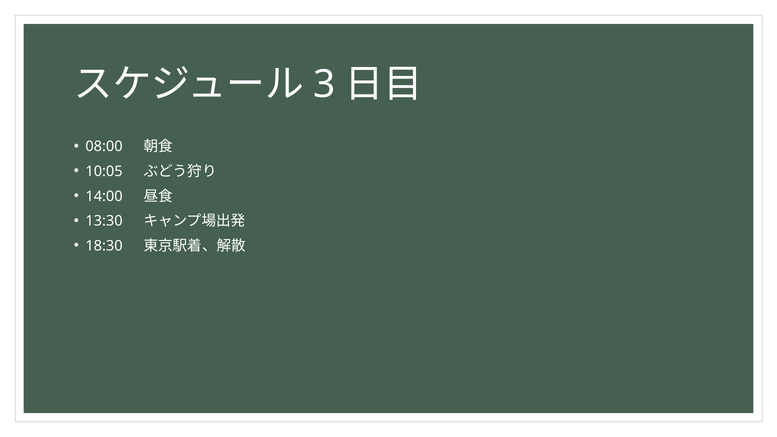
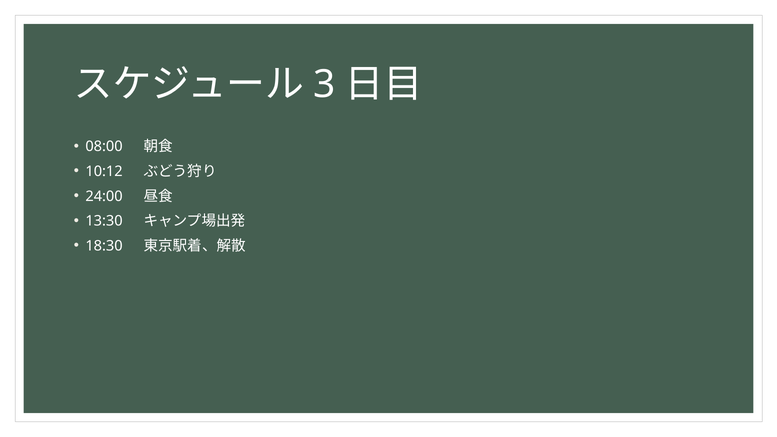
10:05: 10:05 -> 10:12 (104, 171)
14:00: 14:00 -> 24:00 (104, 196)
